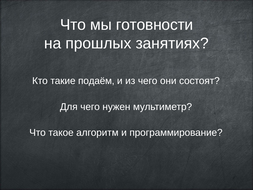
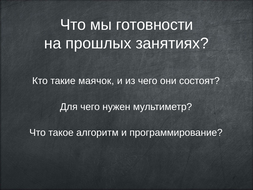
подаём: подаём -> маячок (96, 81)
